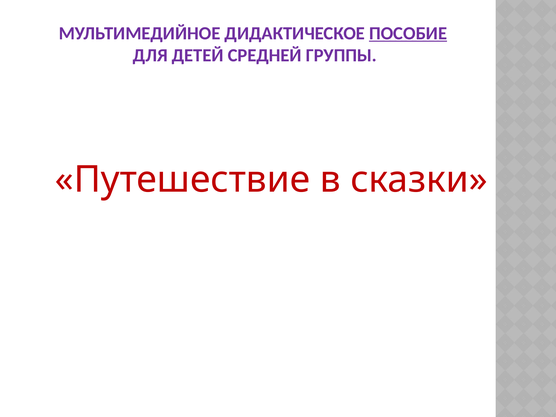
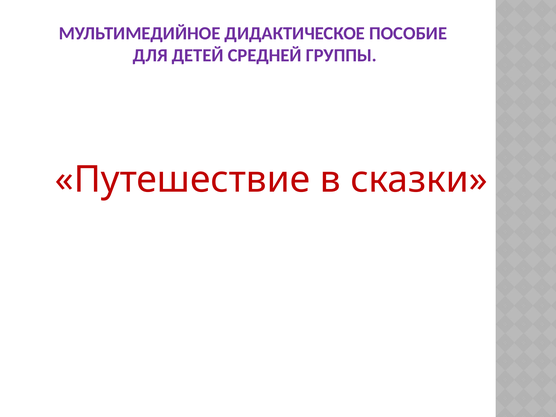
ПОСОБИЕ underline: present -> none (408, 33)
